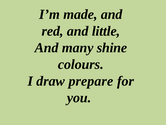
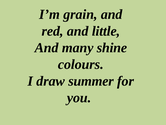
made: made -> grain (80, 14)
prepare: prepare -> summer (91, 81)
